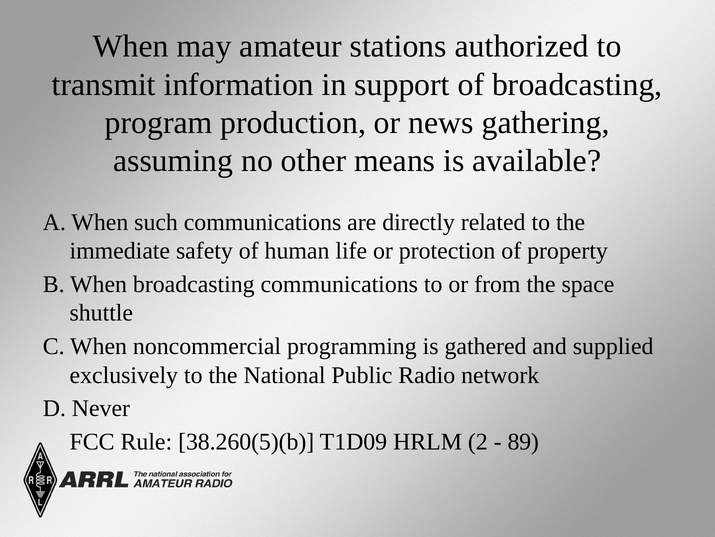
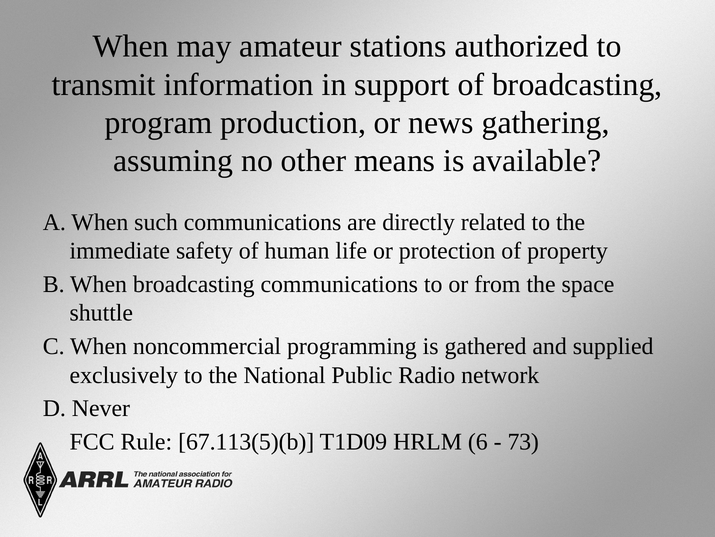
38.260(5)(b: 38.260(5)(b -> 67.113(5)(b (246, 441)
2: 2 -> 6 (478, 441)
89: 89 -> 73 (523, 441)
